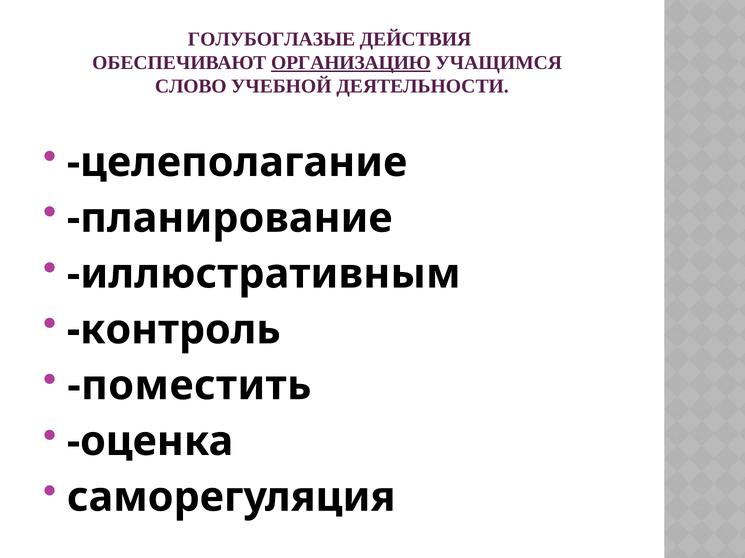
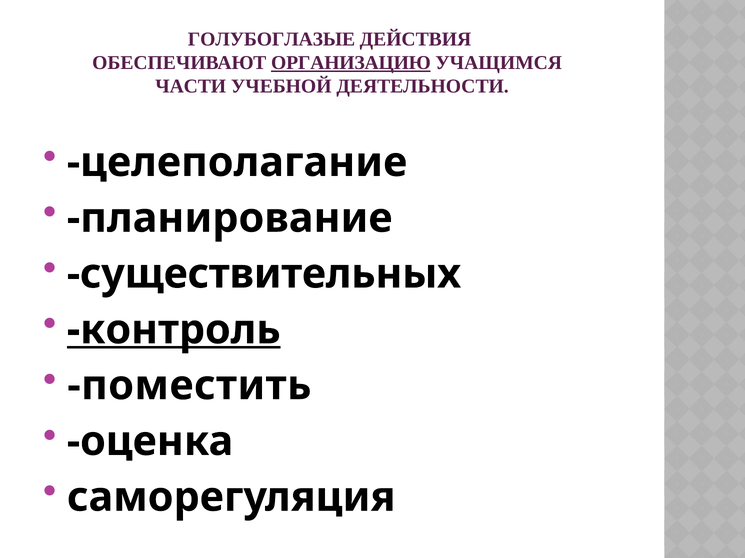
СЛОВО: СЛОВО -> ЧАСТИ (191, 86)
иллюстративным: иллюстративным -> существительных (264, 274)
контроль underline: none -> present (174, 330)
